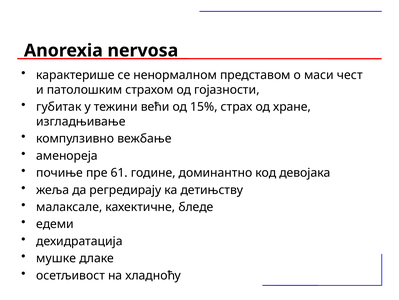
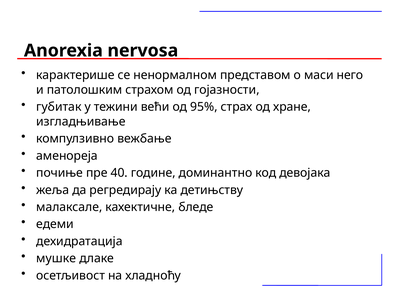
чест: чест -> него (350, 75)
15%: 15% -> 95% (204, 107)
61: 61 -> 40 (119, 172)
